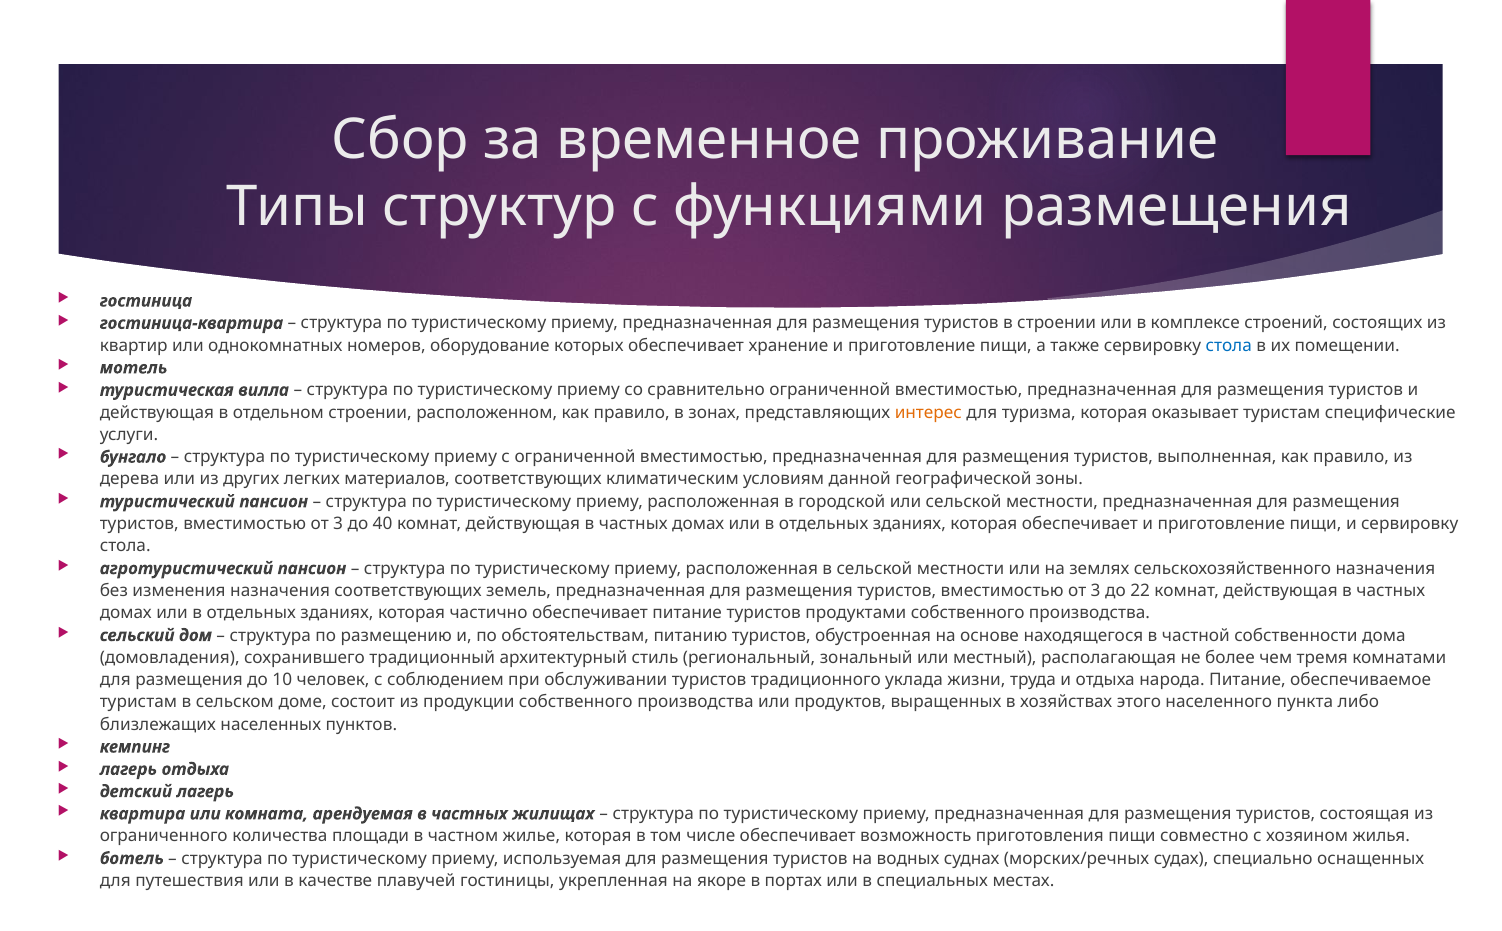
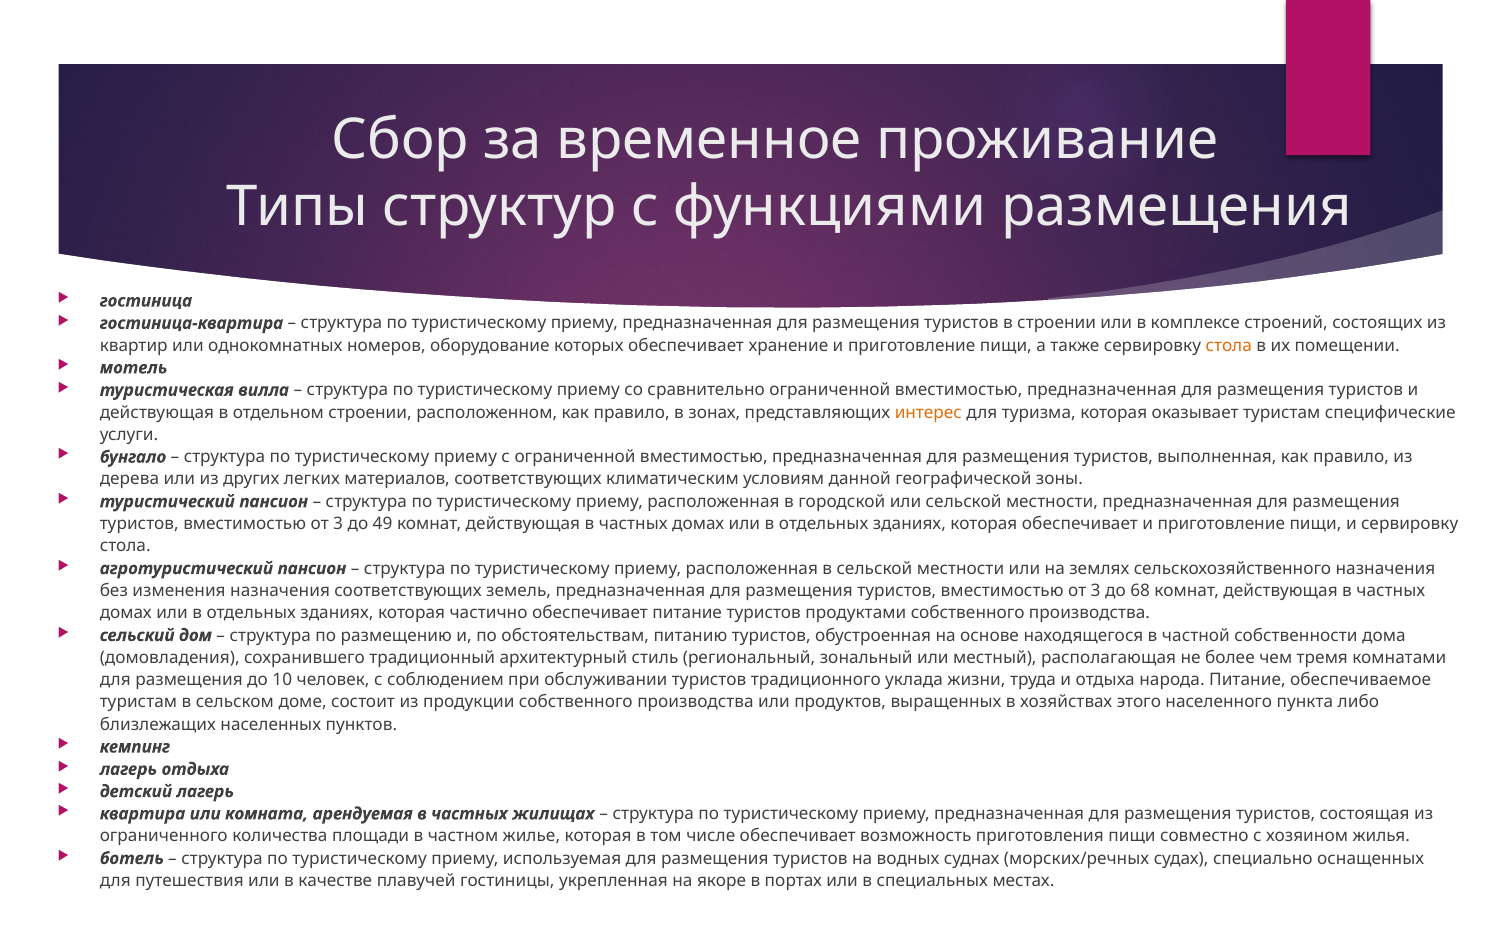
стола colour: blue -> orange (1229, 346)
40: 40 -> 49 (383, 524)
22: 22 -> 68 (1140, 591)
